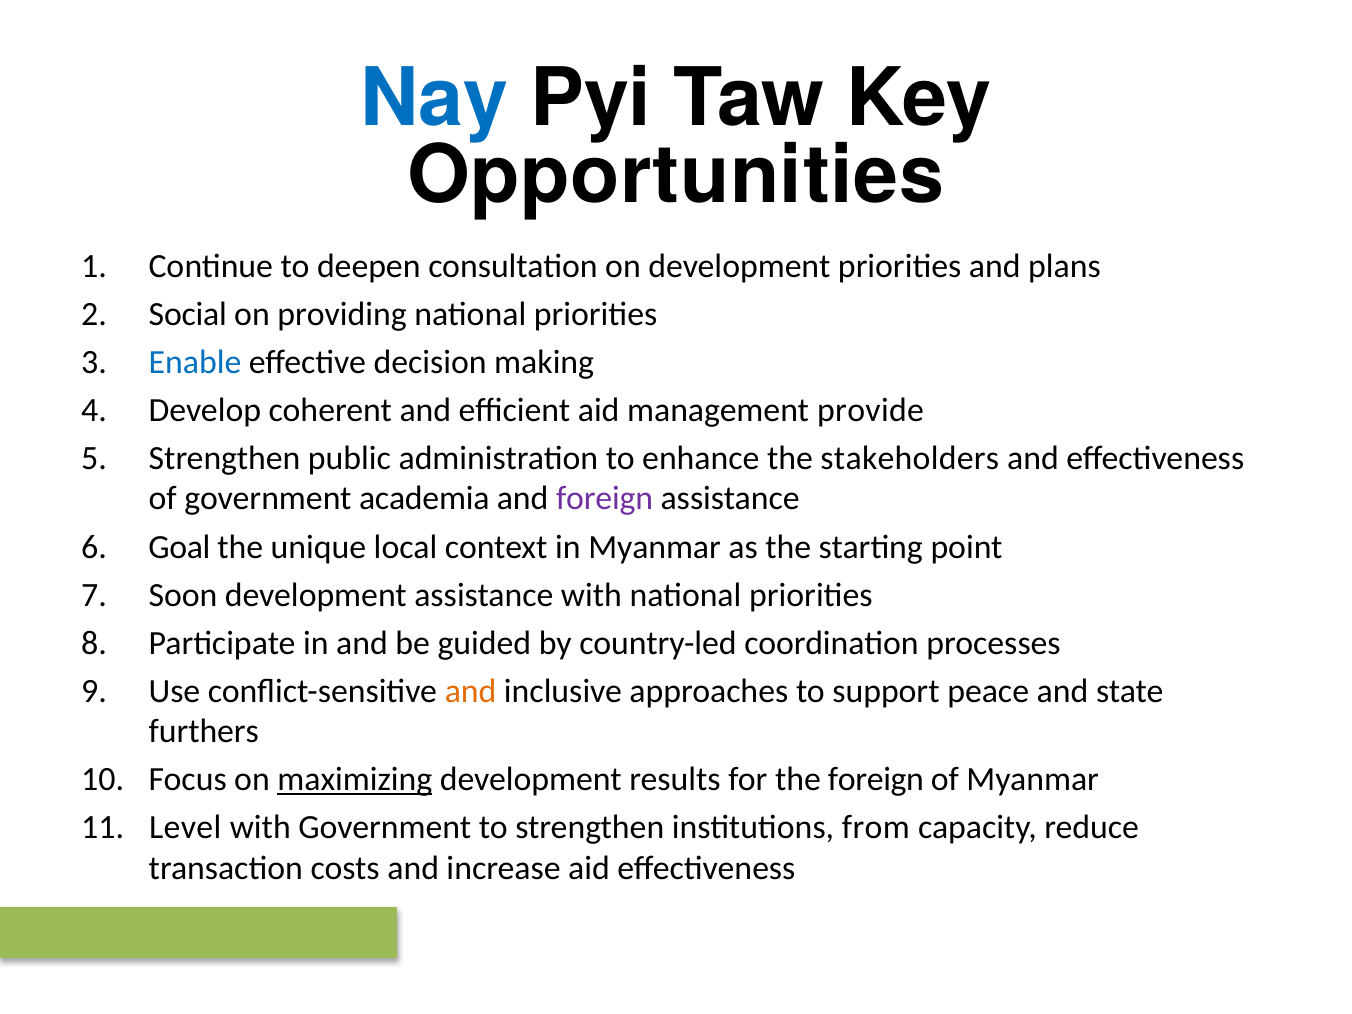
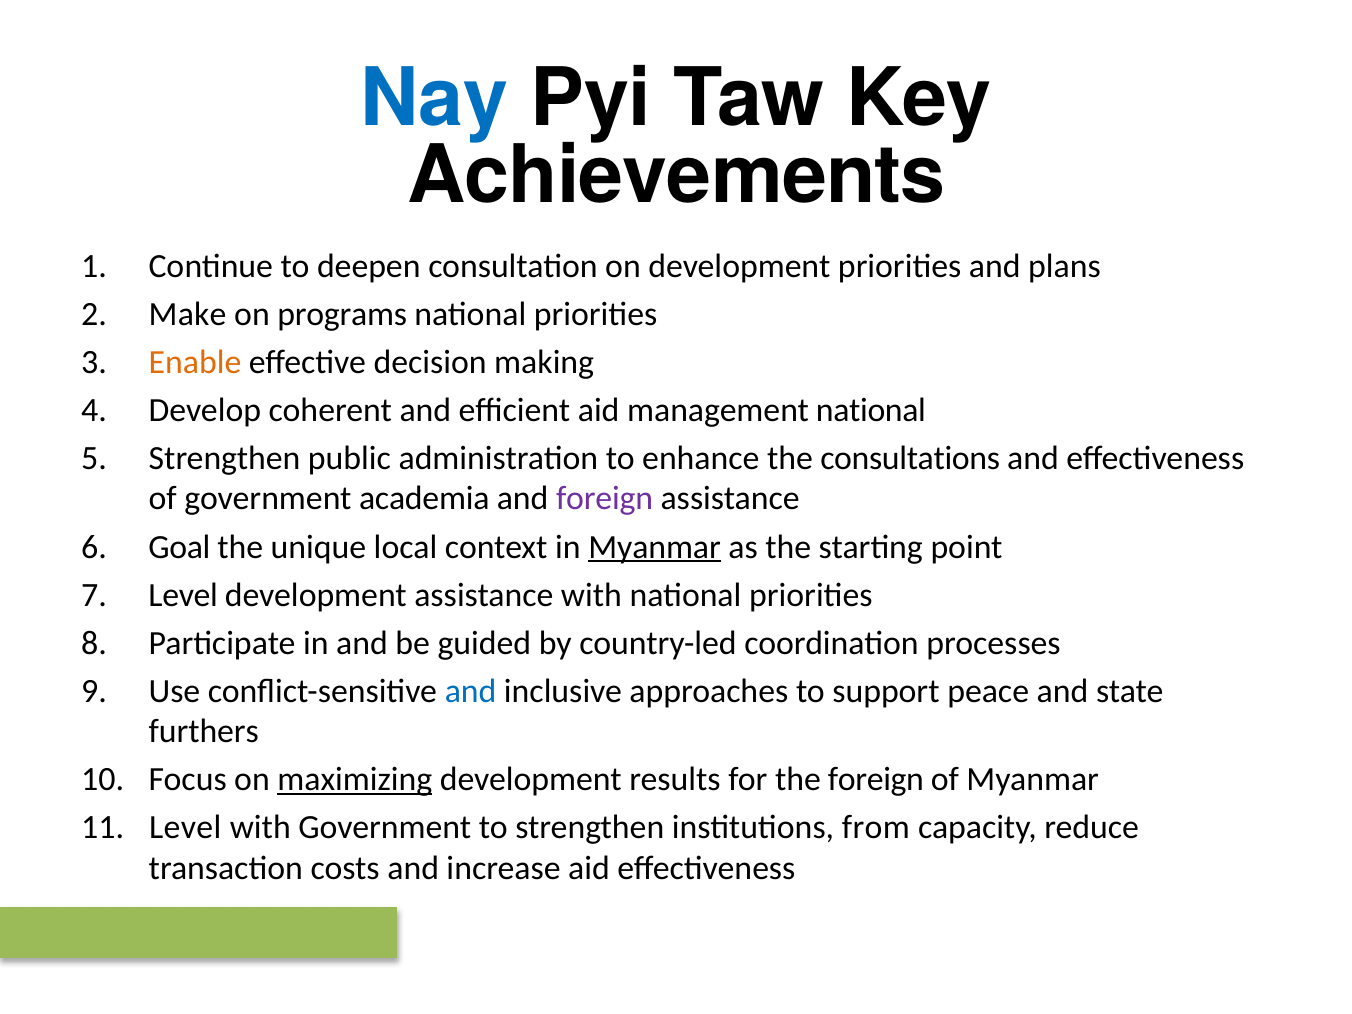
Opportunities: Opportunities -> Achievements (676, 176)
Social: Social -> Make (188, 314)
providing: providing -> programs (342, 314)
Enable colour: blue -> orange (195, 362)
management provide: provide -> national (871, 410)
stakeholders: stakeholders -> consultations (910, 458)
Myanmar underline: none -> present (655, 547)
Soon: Soon -> Level (183, 595)
and colour: orange -> blue (471, 691)
